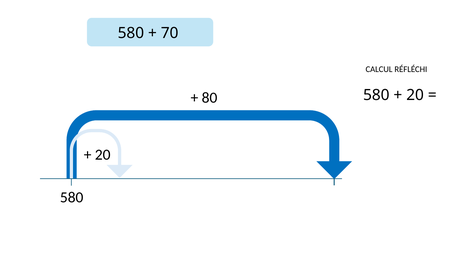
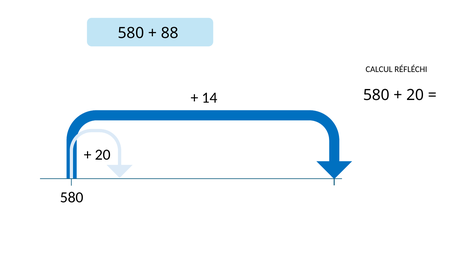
70: 70 -> 88 (170, 33)
80: 80 -> 14 (210, 97)
